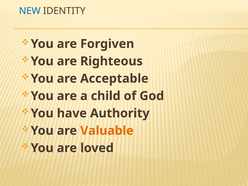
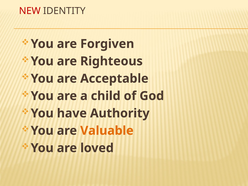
NEW colour: blue -> red (30, 11)
